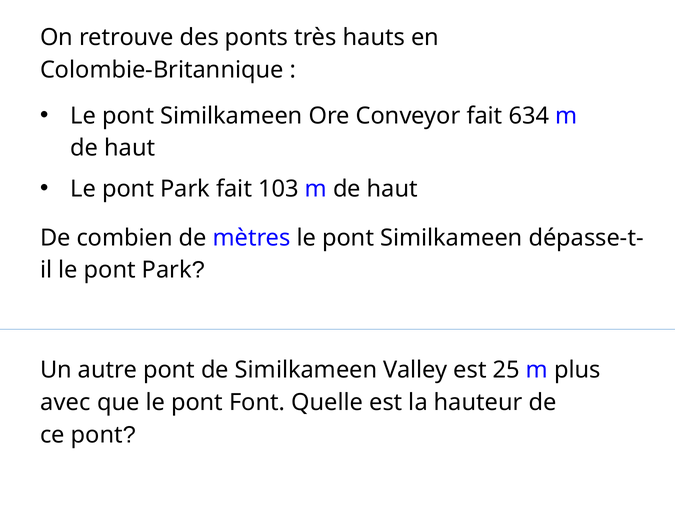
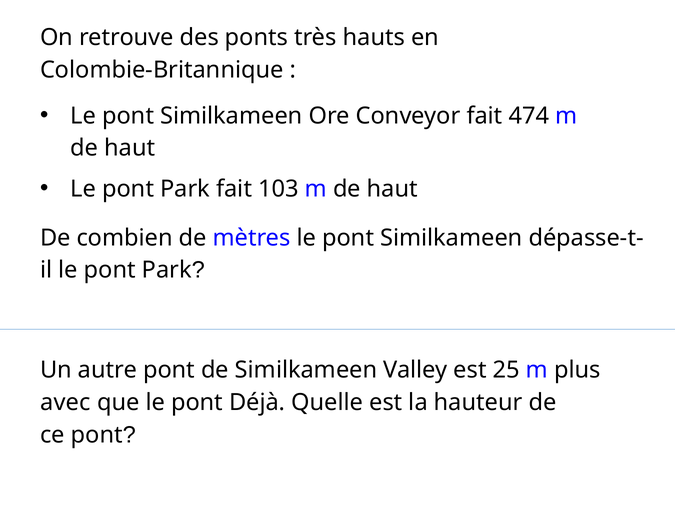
634: 634 -> 474 (529, 116)
Font: Font -> Déjà (257, 403)
